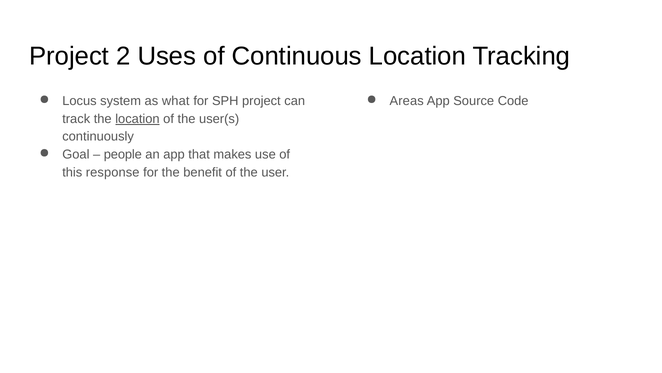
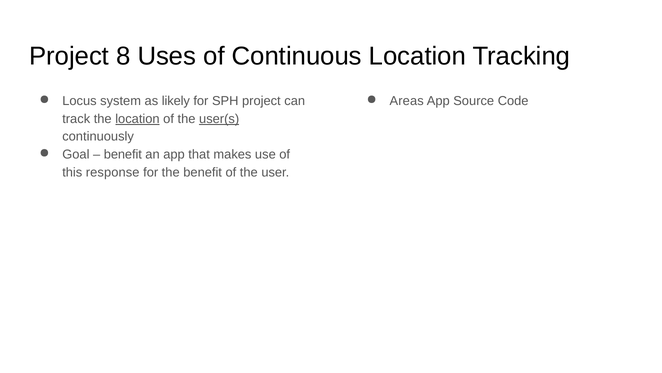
2: 2 -> 8 (123, 56)
what: what -> likely (176, 101)
user(s underline: none -> present (219, 119)
people: people -> benefit (123, 154)
